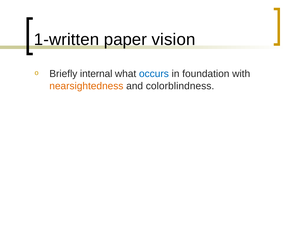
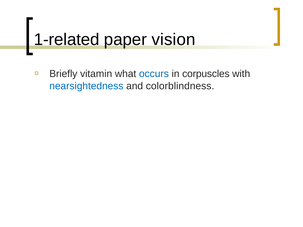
1-written: 1-written -> 1-related (67, 40)
internal: internal -> vitamin (96, 74)
foundation: foundation -> corpuscles (206, 74)
nearsightedness colour: orange -> blue (86, 86)
